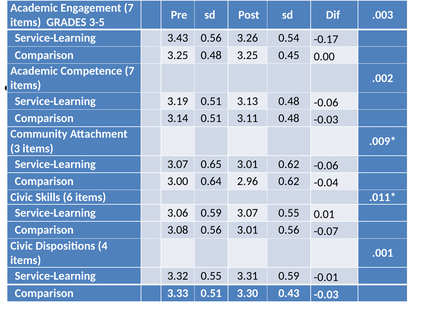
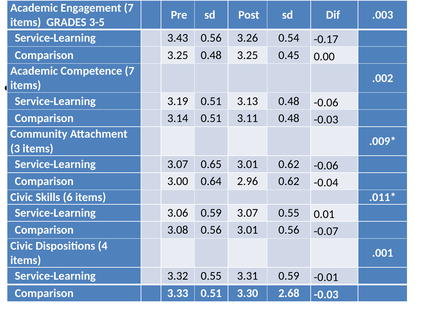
0.43: 0.43 -> 2.68 (289, 293)
